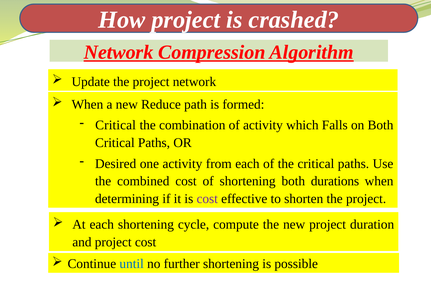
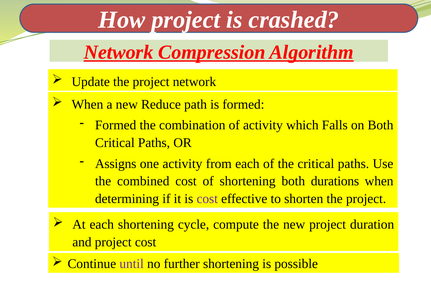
Critical: Critical -> Formed (116, 125)
Desired: Desired -> Assigns (116, 163)
until colour: blue -> purple (132, 263)
